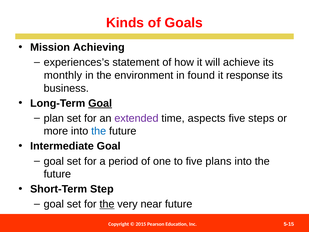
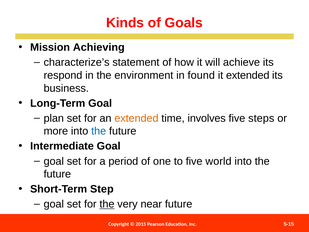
experiences’s: experiences’s -> characterize’s (77, 62)
monthly: monthly -> respond (63, 75)
it response: response -> extended (248, 75)
Goal underline: present -> none (100, 103)
extended colour: purple -> orange (136, 118)
aspects: aspects -> involves (207, 118)
plans: plans -> world (218, 161)
